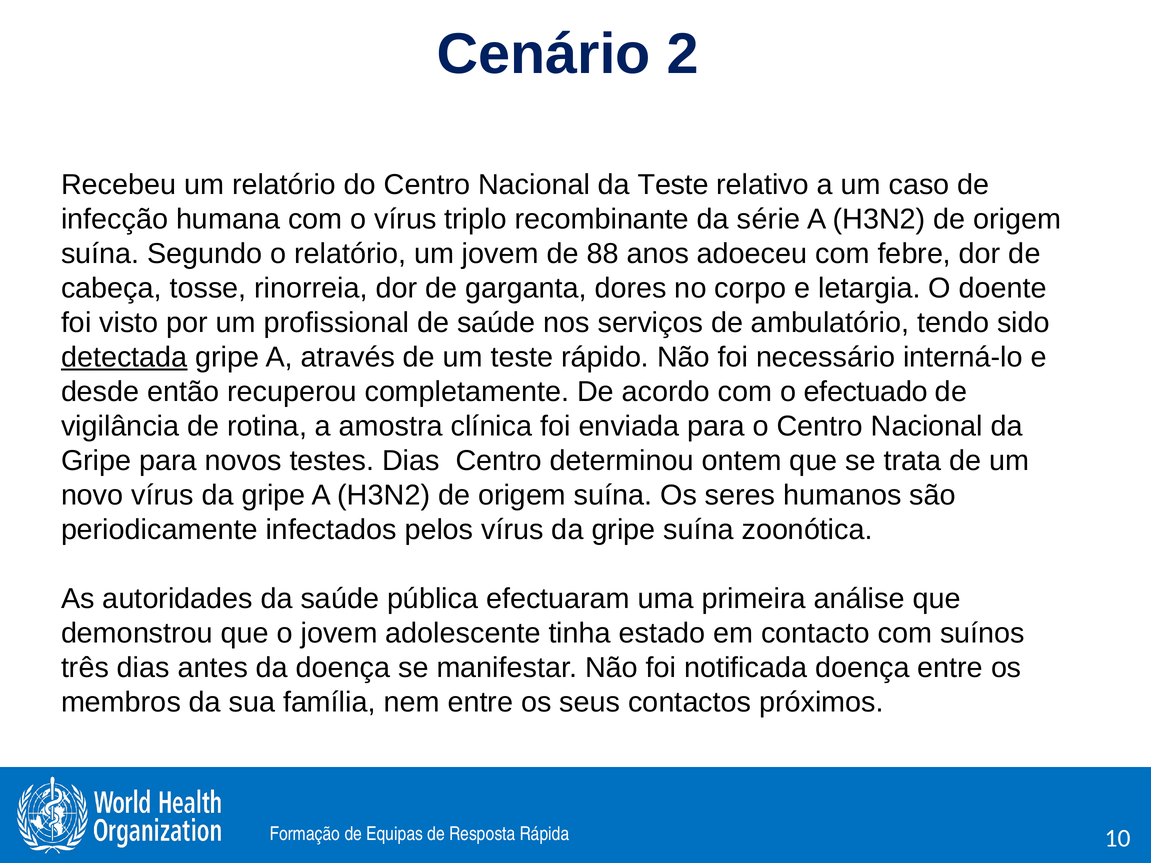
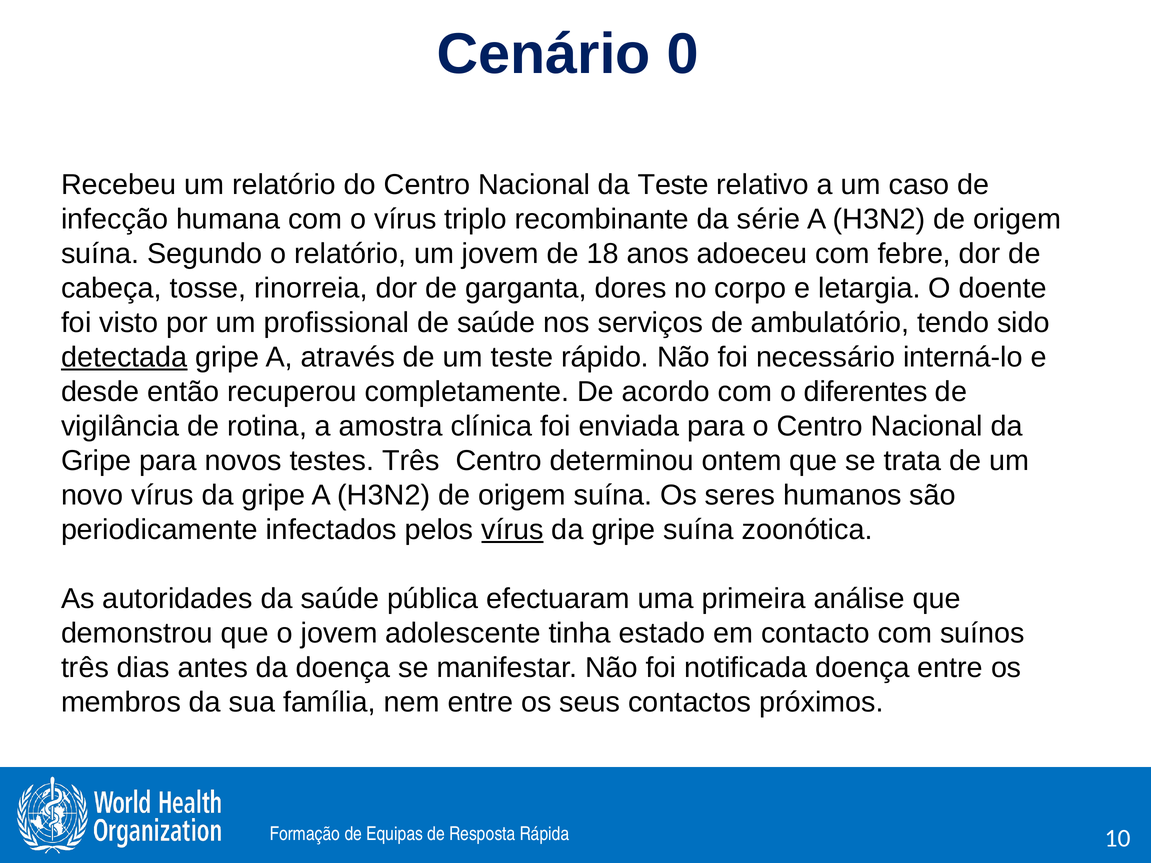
2: 2 -> 0 (683, 54)
88: 88 -> 18 (603, 254)
efectuado: efectuado -> diferentes (866, 392)
testes Dias: Dias -> Três (411, 461)
vírus underline: none -> present (512, 530)
